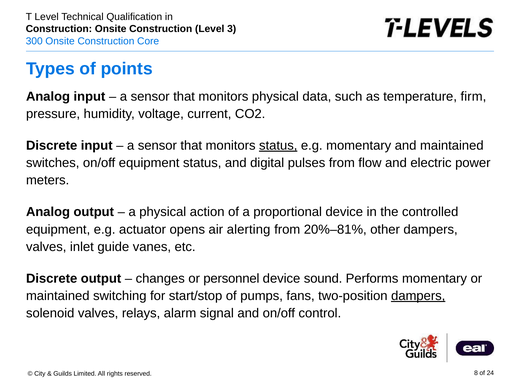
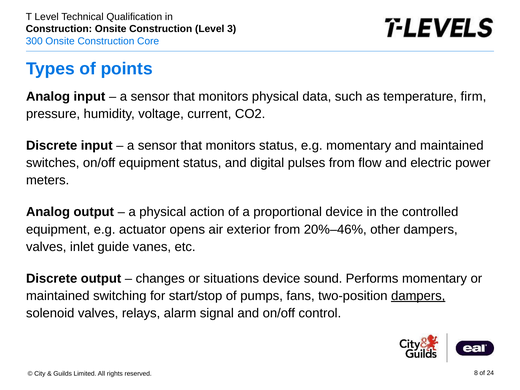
status underline: present -> none (278, 146)
alerting: alerting -> exterior (249, 229)
20%–81%: 20%–81% -> 20%–46% (335, 229)
personnel: personnel -> situations (231, 279)
